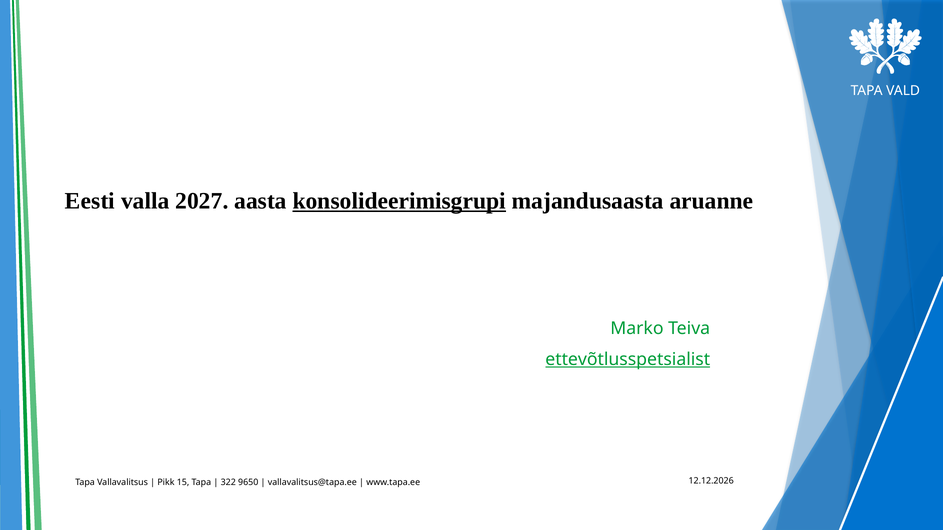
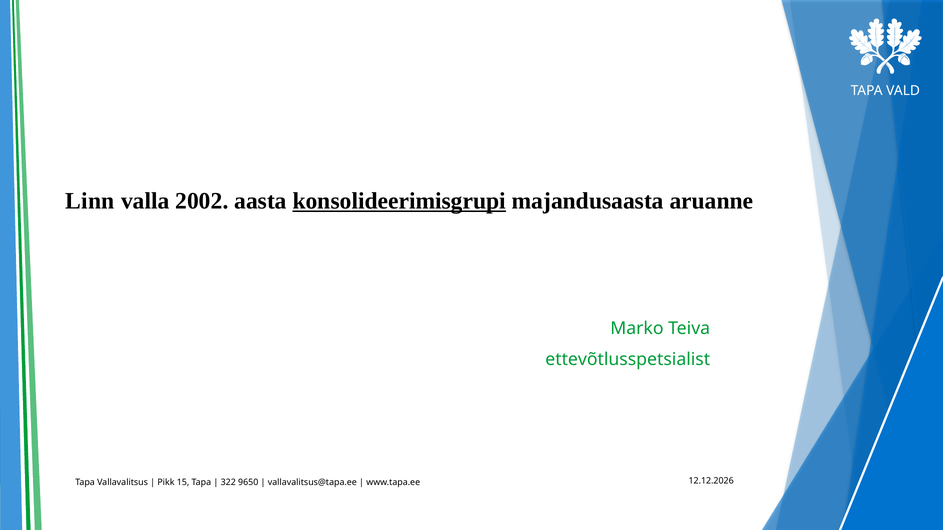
Eesti: Eesti -> Linn (90, 201)
2027: 2027 -> 2002 (202, 201)
ettevõtlusspetsialist underline: present -> none (628, 360)
